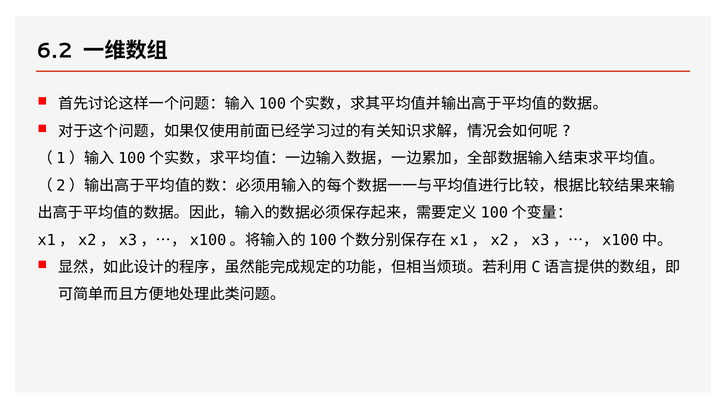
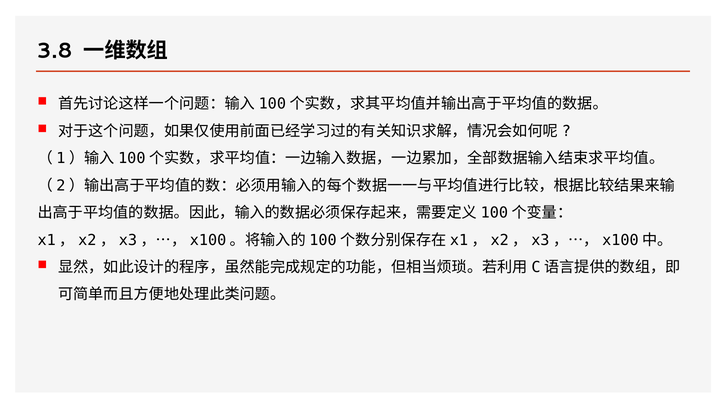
6.2: 6.2 -> 3.8 (55, 51)
